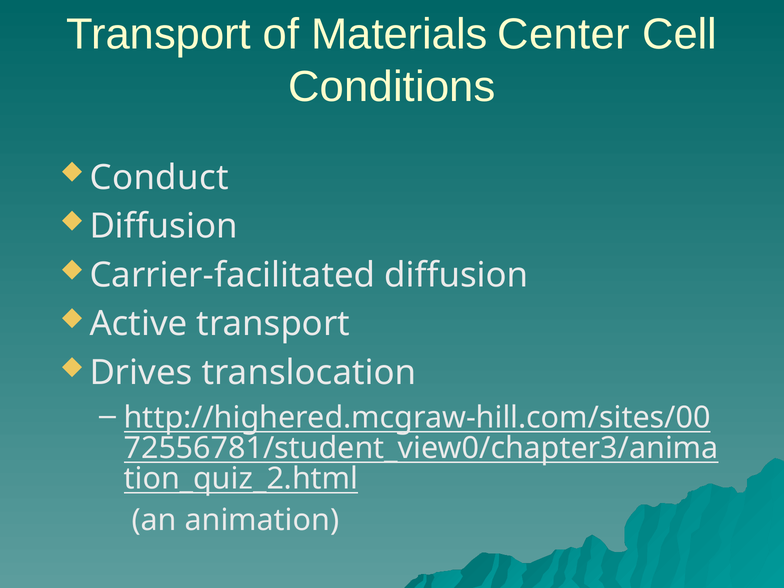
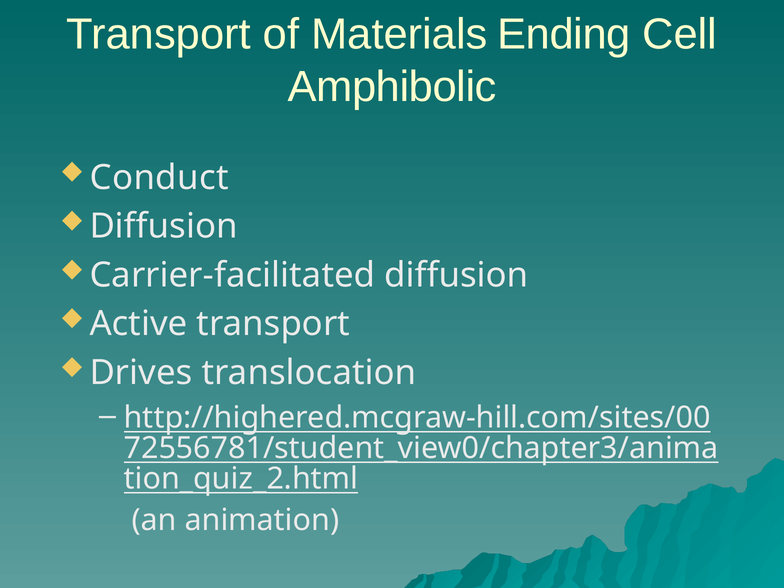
Center: Center -> Ending (564, 34)
Conditions: Conditions -> Amphibolic (392, 87)
